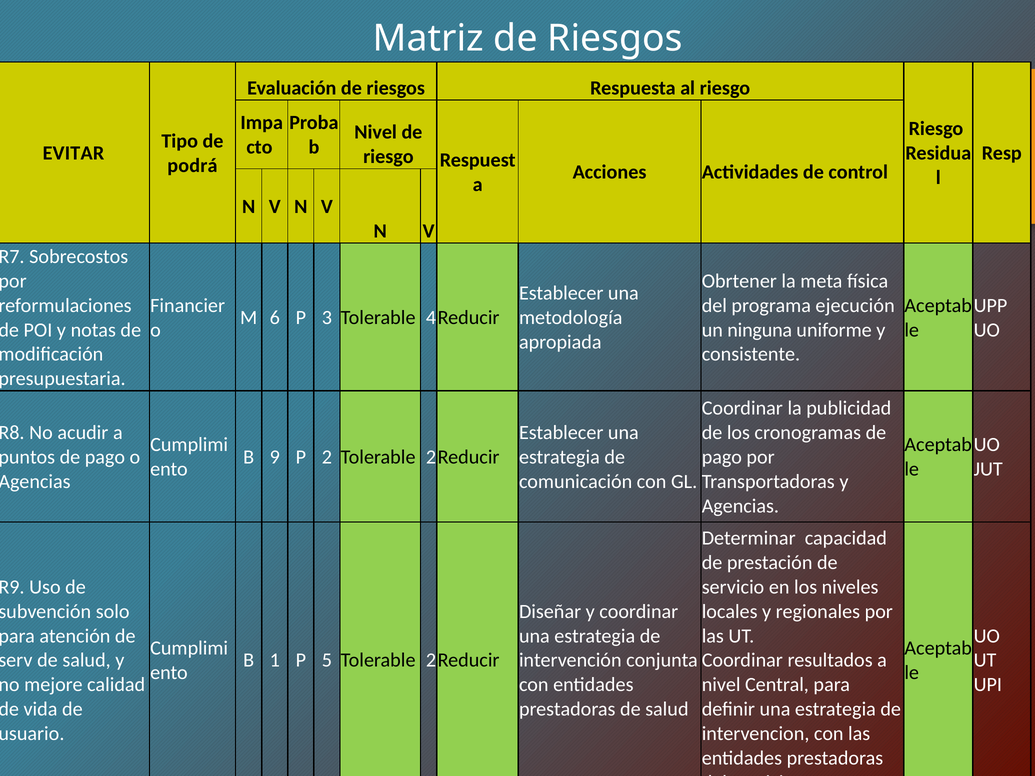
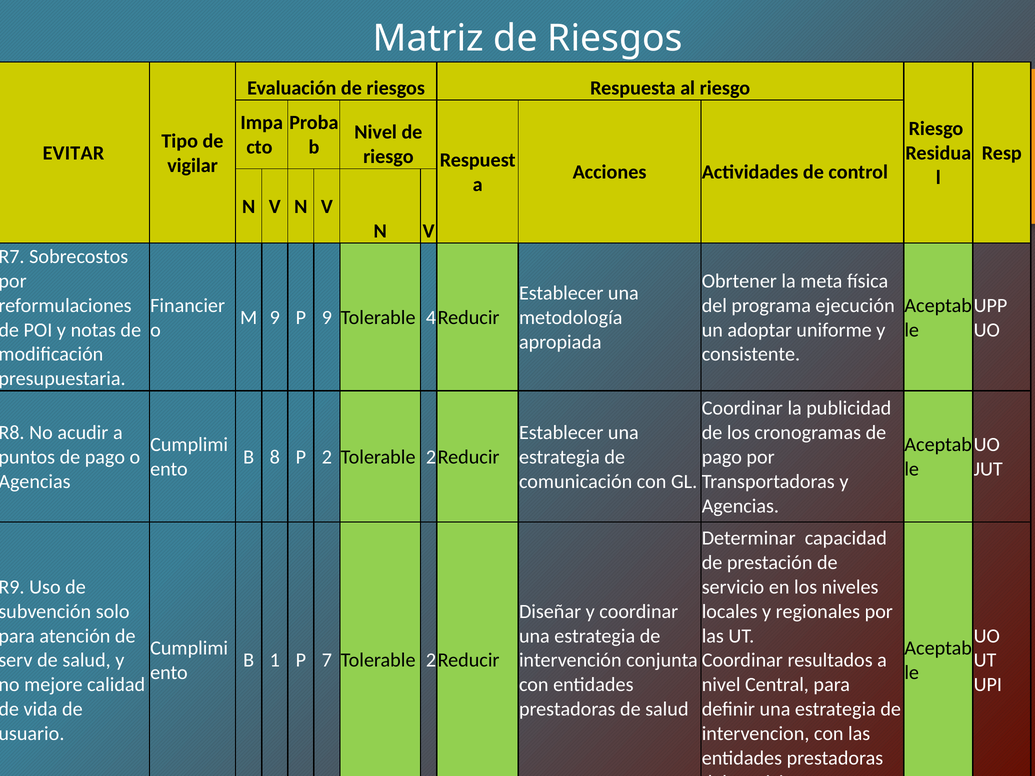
podrá: podrá -> vigilar (193, 166)
M 6: 6 -> 9 (275, 318)
P 3: 3 -> 9 (327, 318)
ninguna: ninguna -> adoptar (760, 330)
9: 9 -> 8 (275, 457)
5: 5 -> 7 (327, 661)
